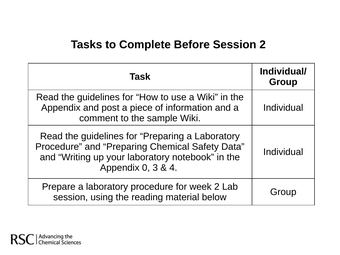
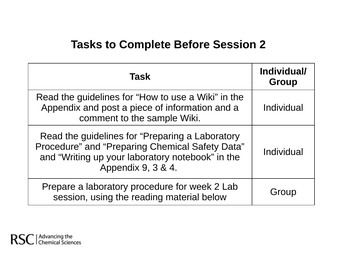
0: 0 -> 9 (146, 168)
